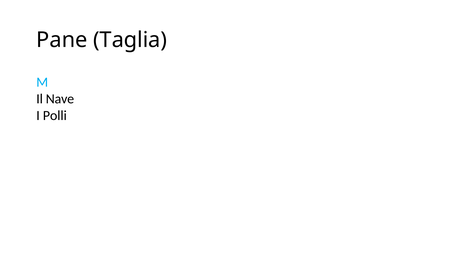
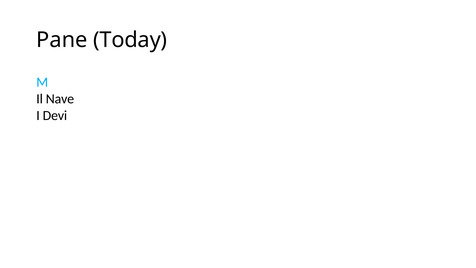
Taglia: Taglia -> Today (130, 40)
Polli: Polli -> Devi (55, 116)
